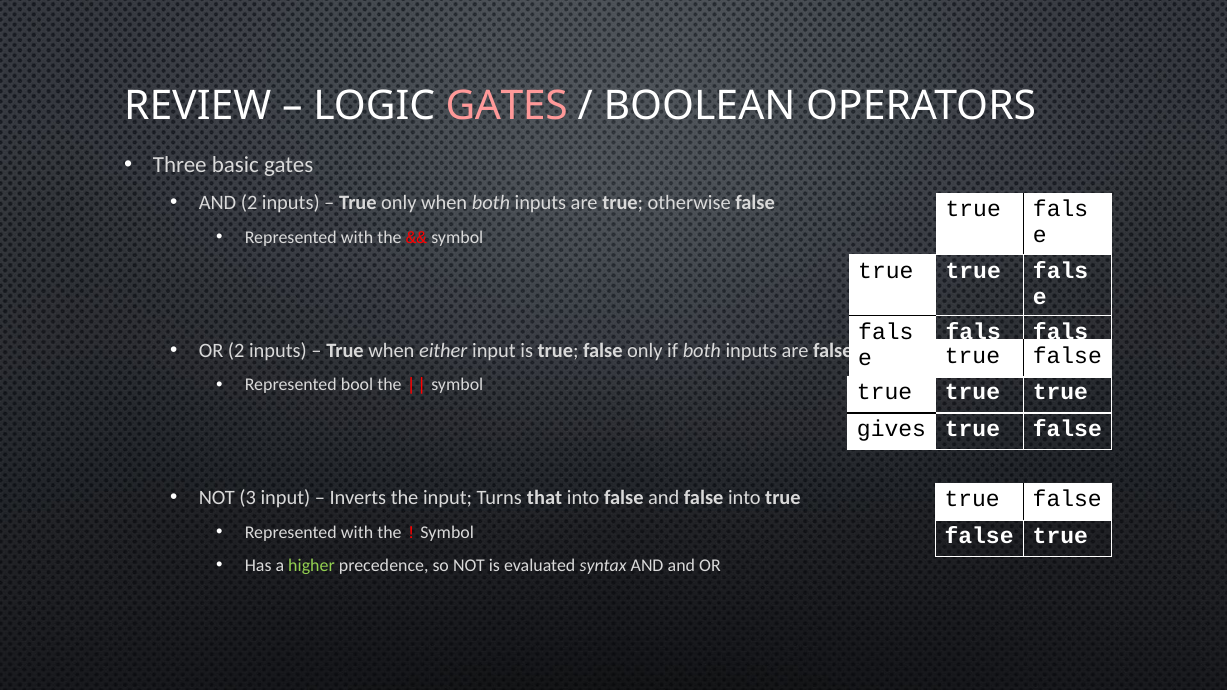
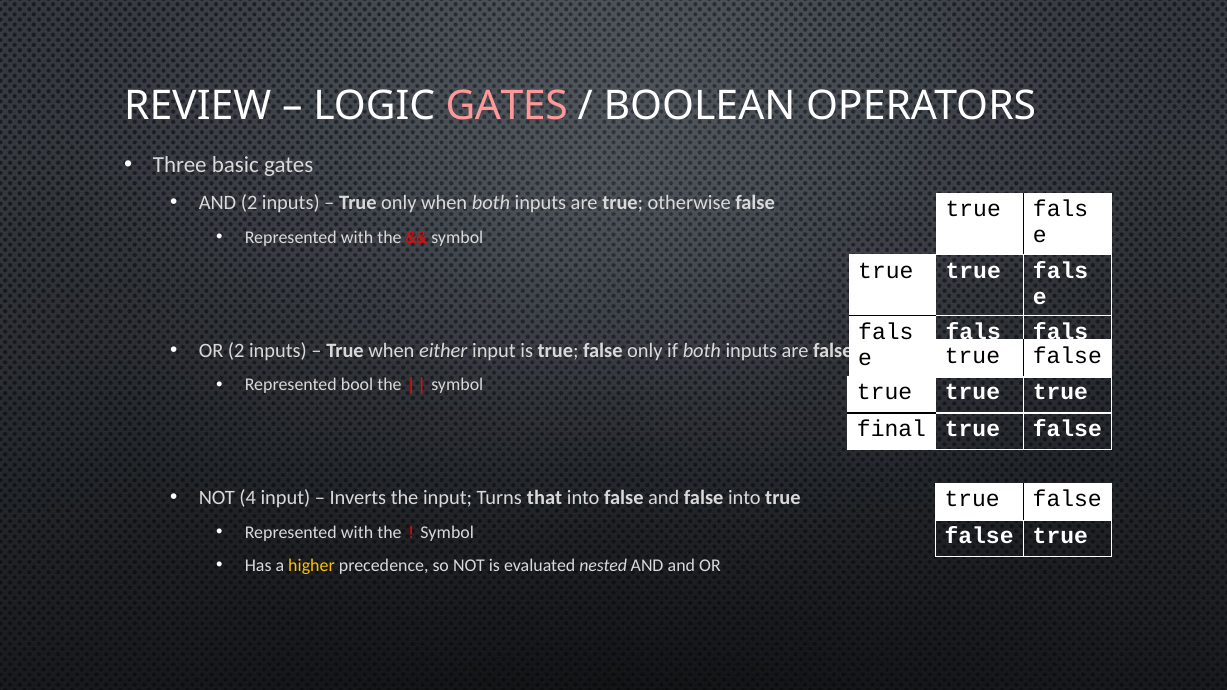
gives: gives -> final (891, 429)
3: 3 -> 4 (248, 498)
higher colour: light green -> yellow (312, 566)
syntax: syntax -> nested (603, 566)
